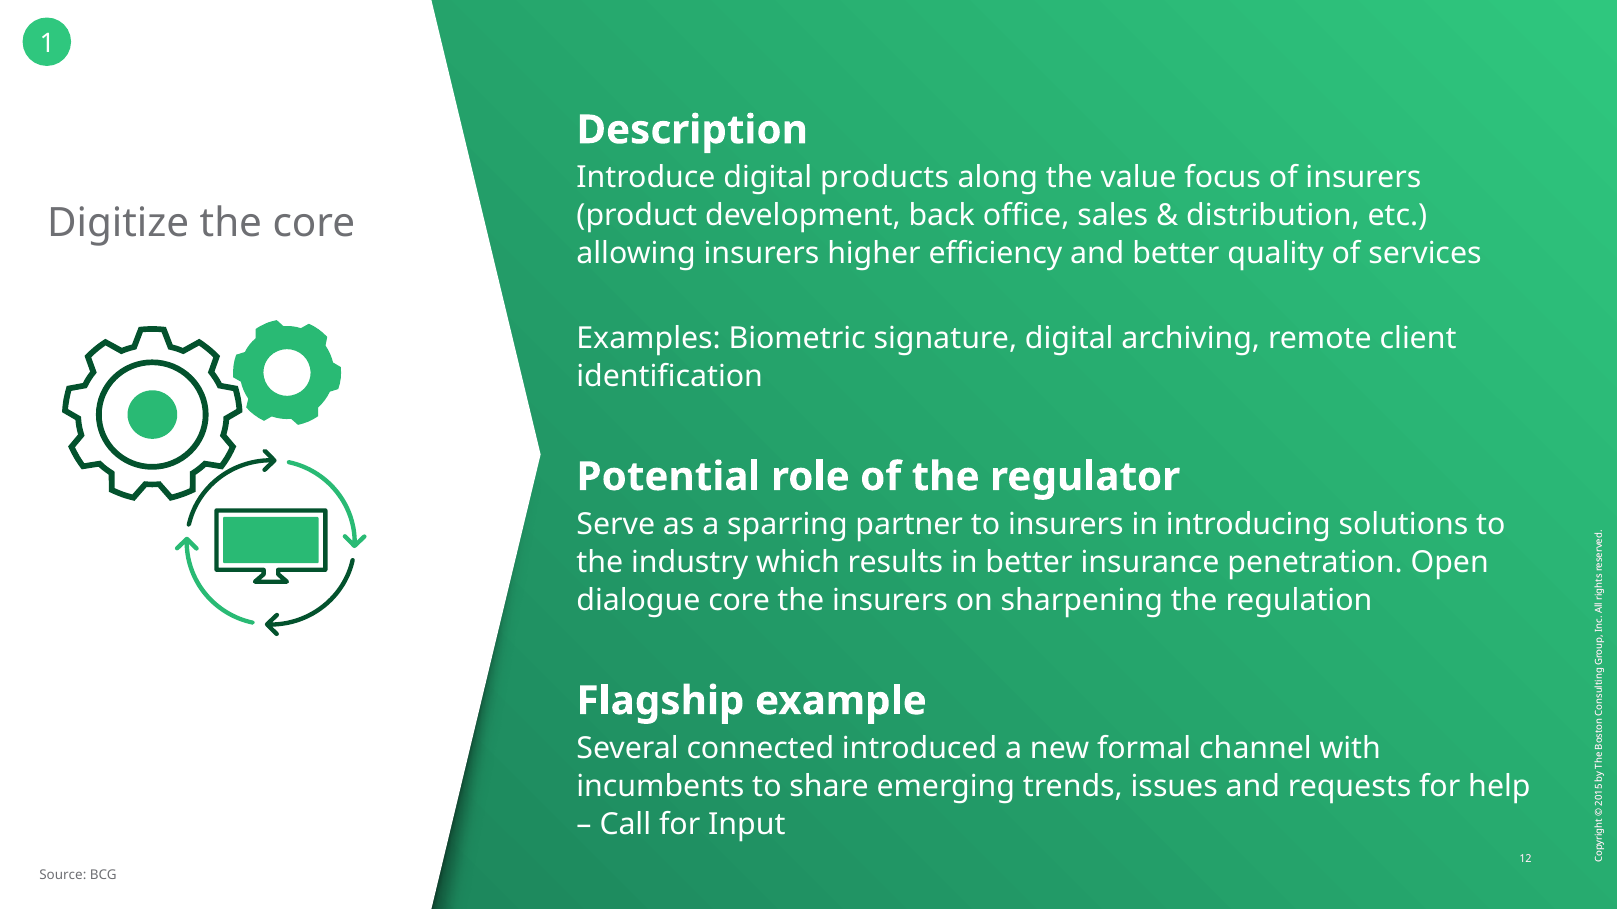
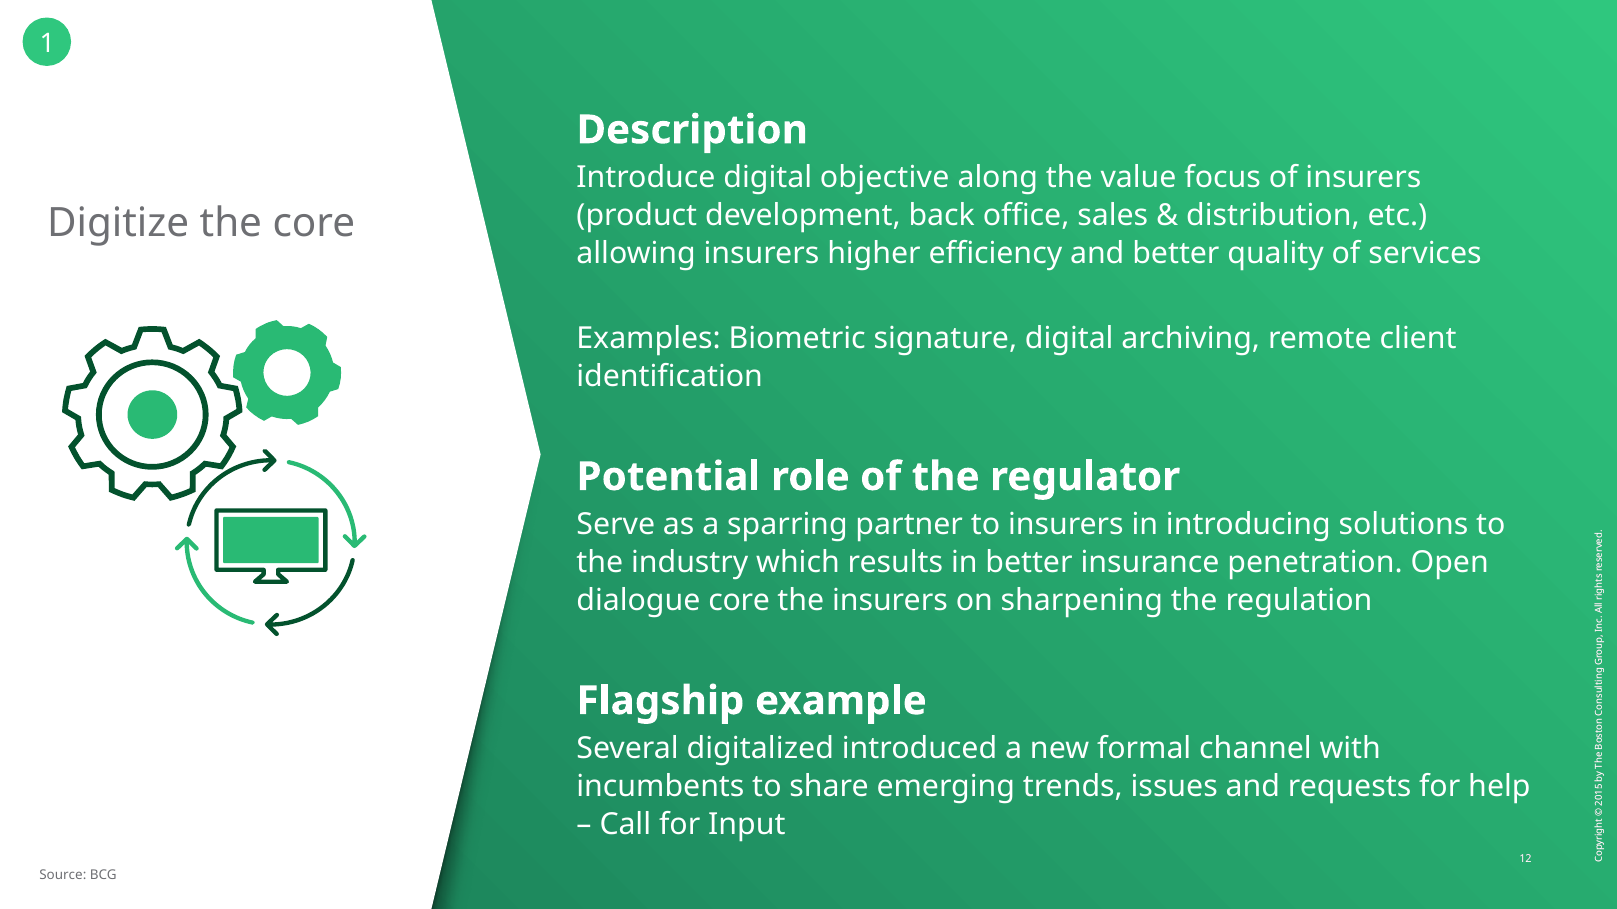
products: products -> objective (885, 178)
connected: connected -> digitalized (760, 749)
